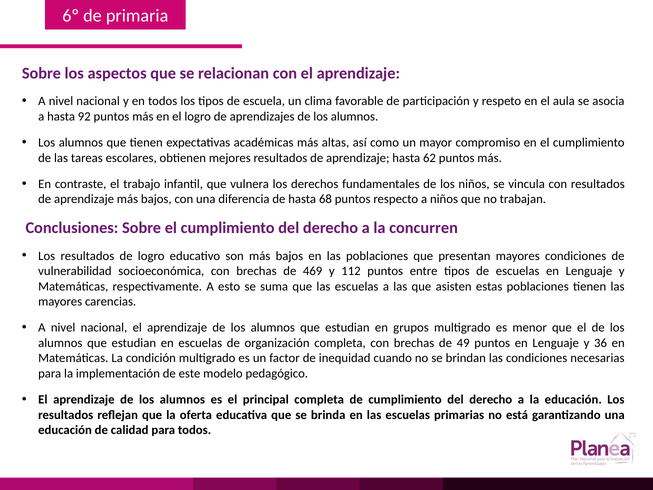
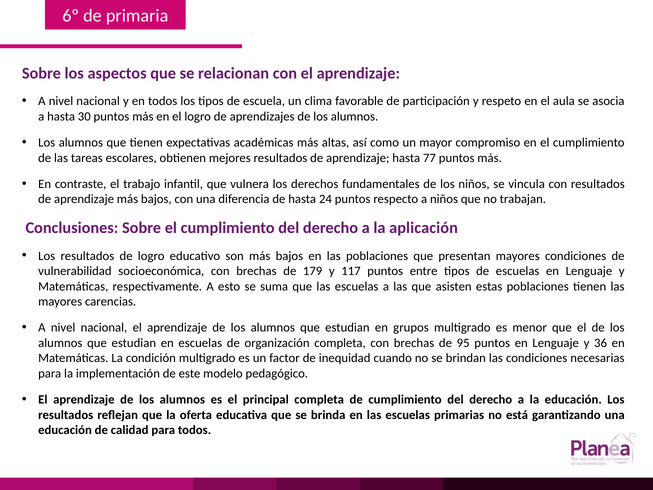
92: 92 -> 30 (84, 116)
62: 62 -> 77 (429, 158)
68: 68 -> 24 (325, 199)
concurren: concurren -> aplicación (424, 228)
469: 469 -> 179 (313, 271)
112: 112 -> 117 (351, 271)
49: 49 -> 95 (463, 343)
